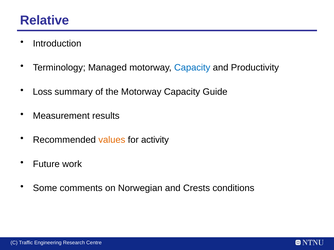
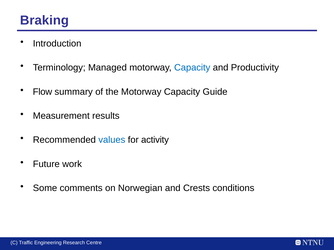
Relative: Relative -> Braking (44, 20)
Loss: Loss -> Flow (42, 92)
values colour: orange -> blue (112, 140)
